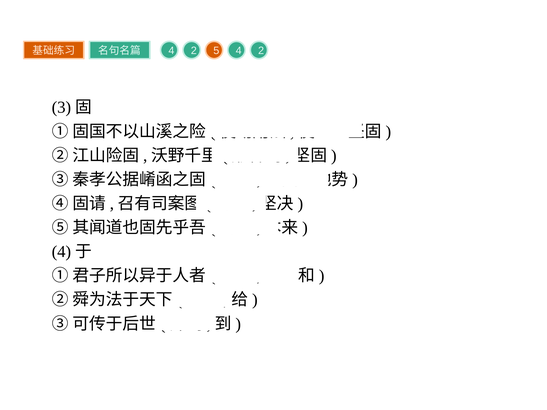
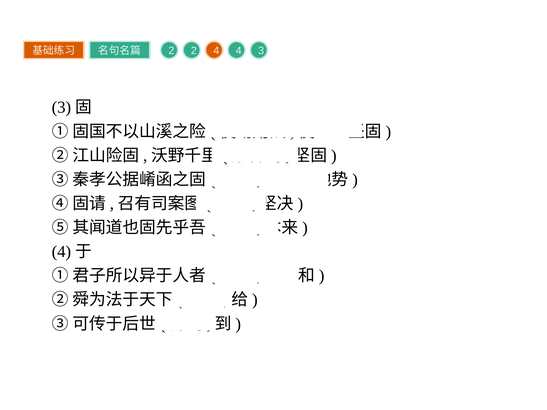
4: 4 -> 2 (171, 51)
2 5: 5 -> 4 (216, 51)
2: 2 -> 3 (261, 51)
